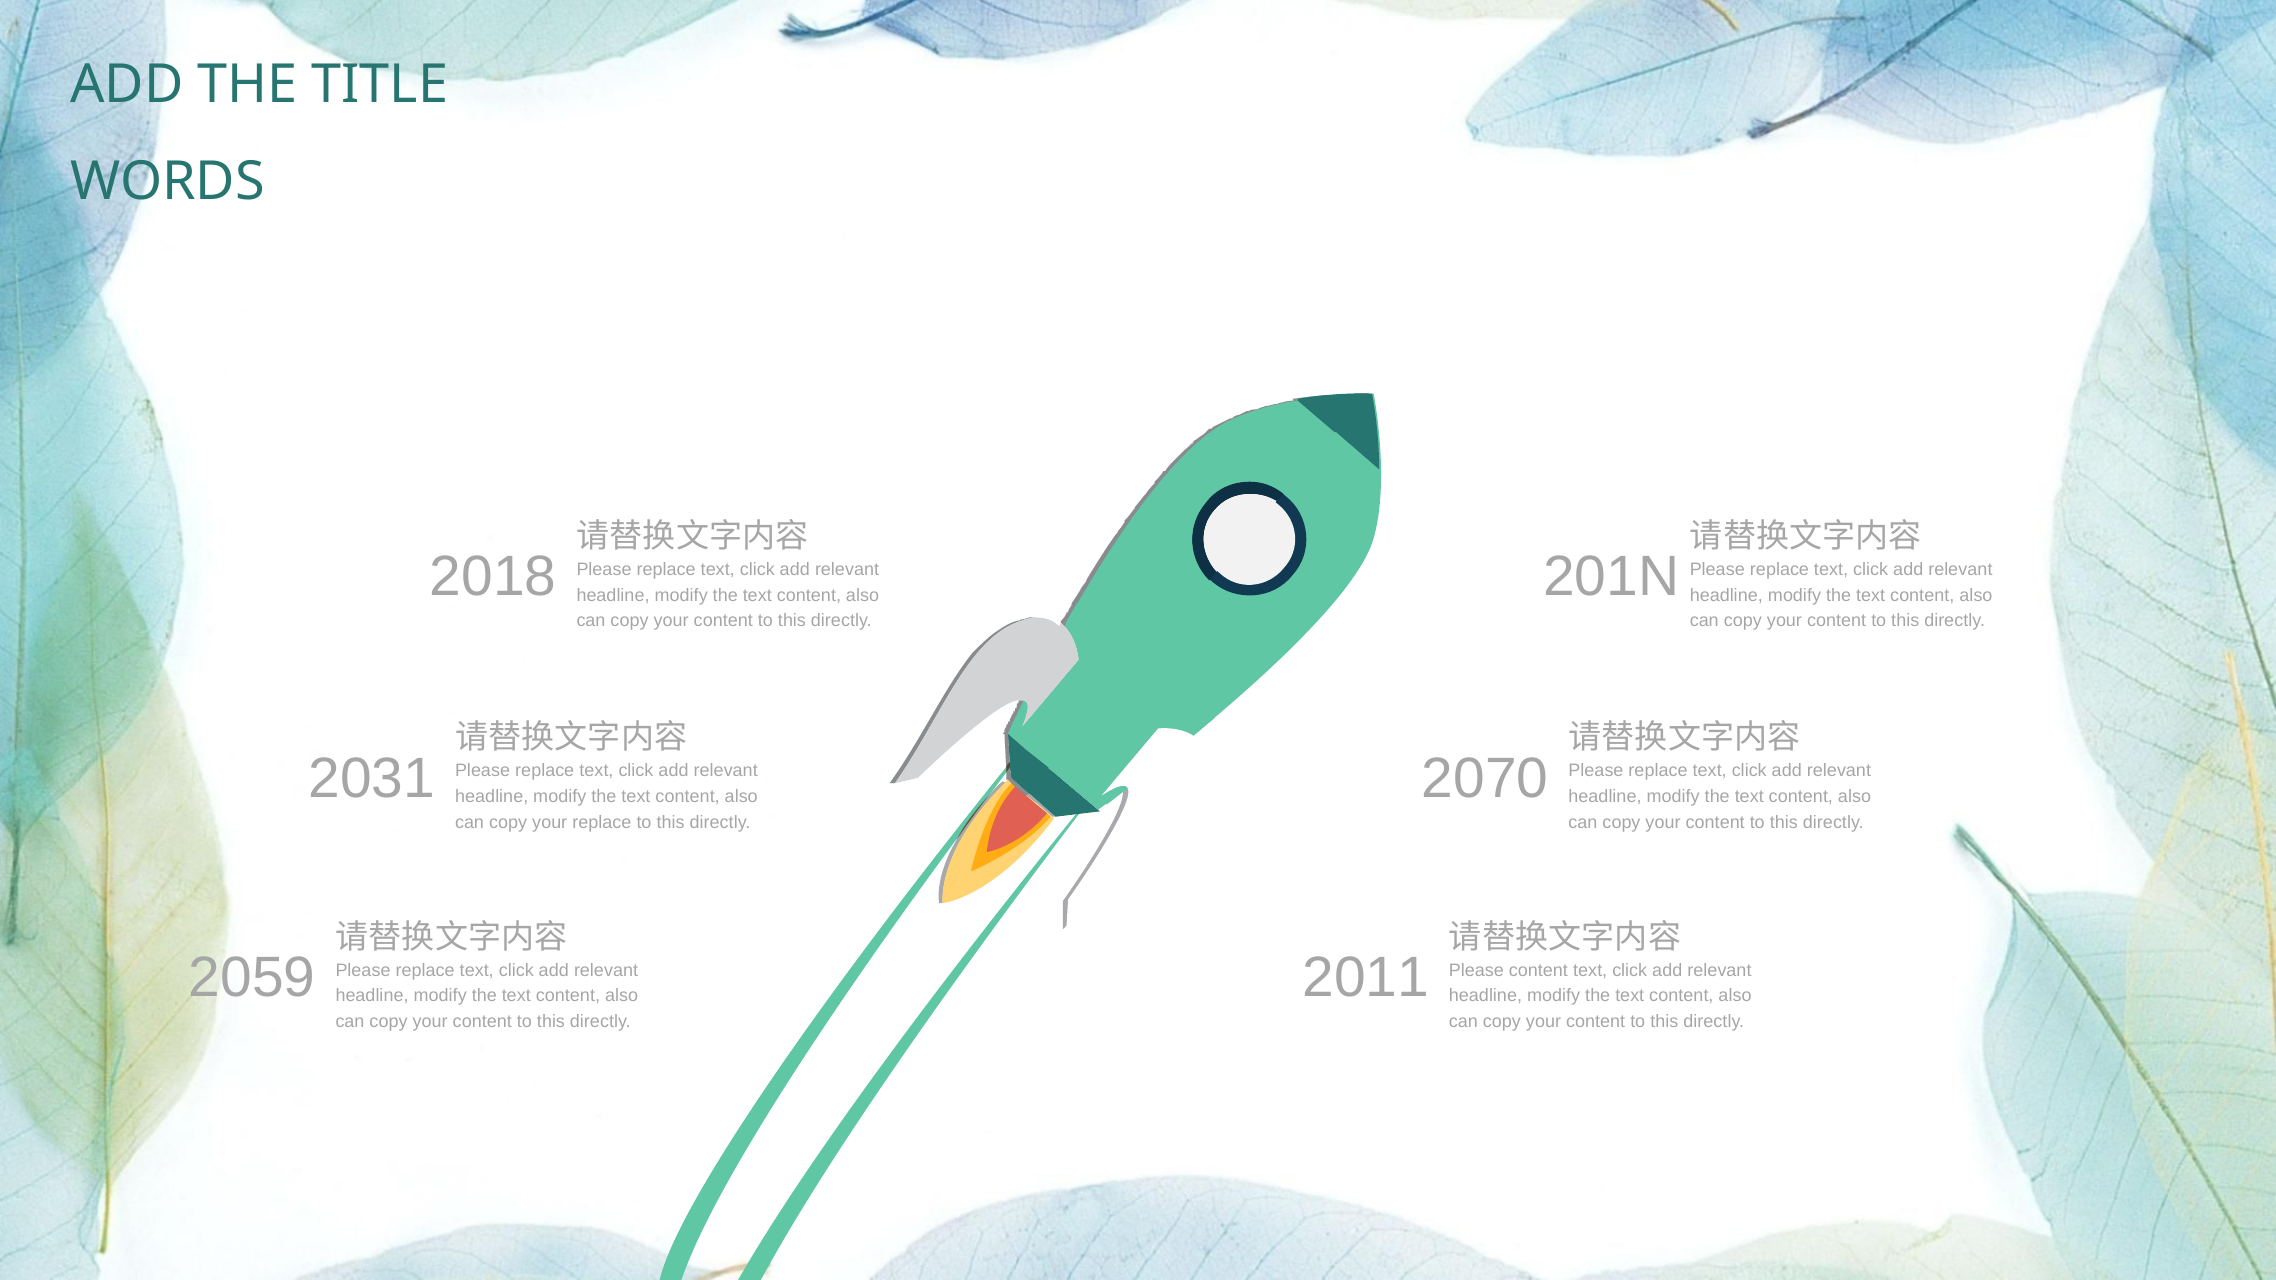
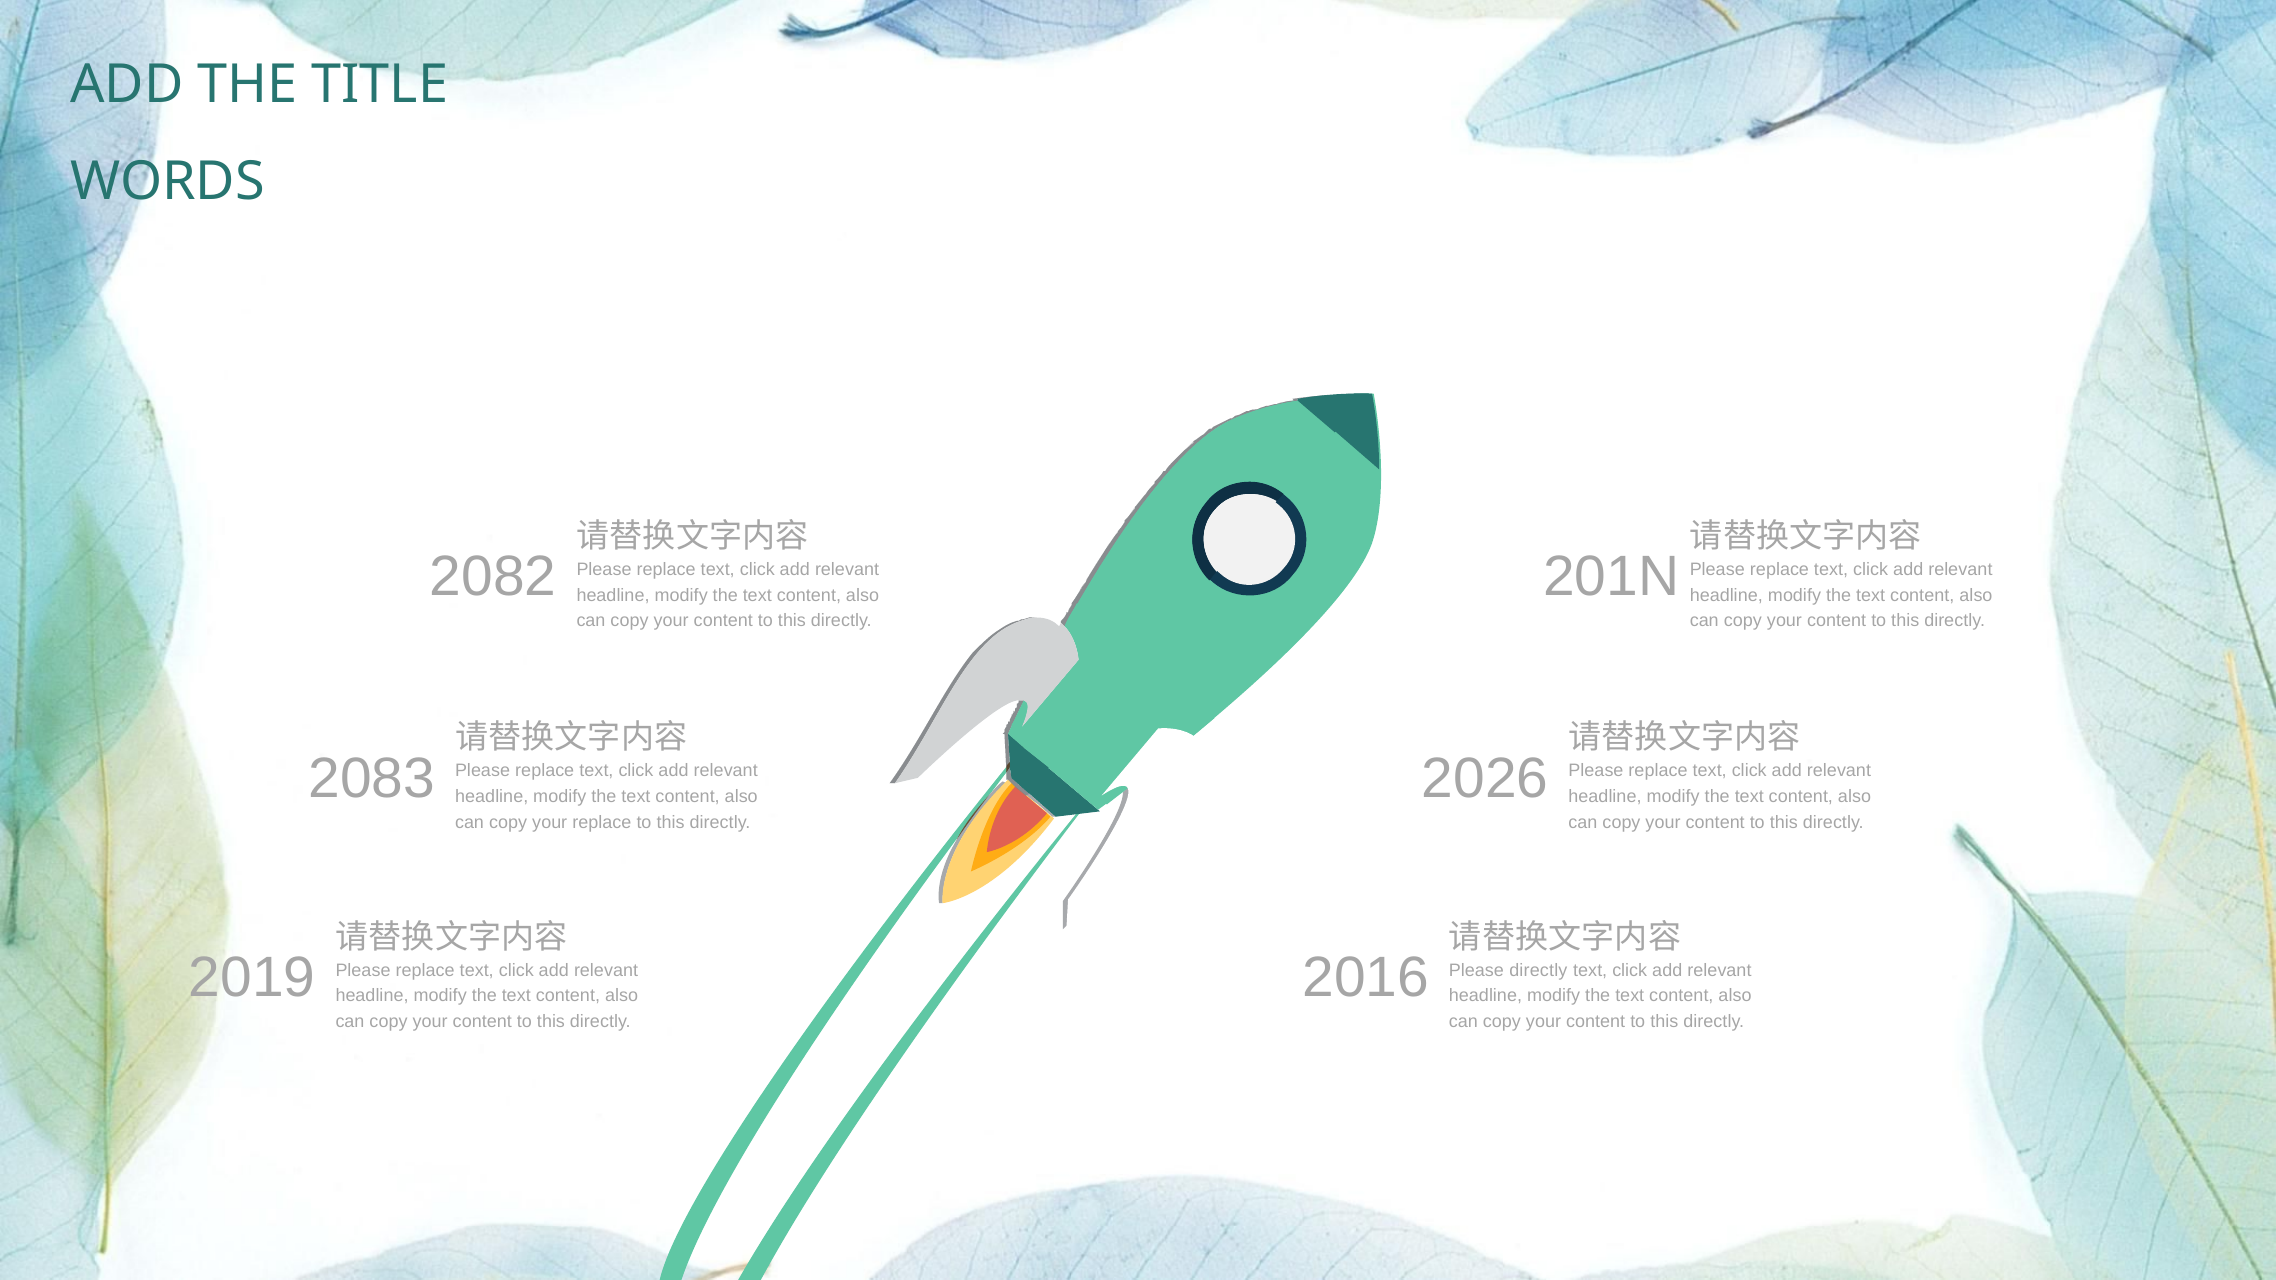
2018: 2018 -> 2082 (493, 577)
2031: 2031 -> 2083 (372, 779)
2070: 2070 -> 2026 (1485, 779)
2059: 2059 -> 2019 (252, 978)
2011: 2011 -> 2016 (1366, 978)
Please content: content -> directly (1538, 970)
